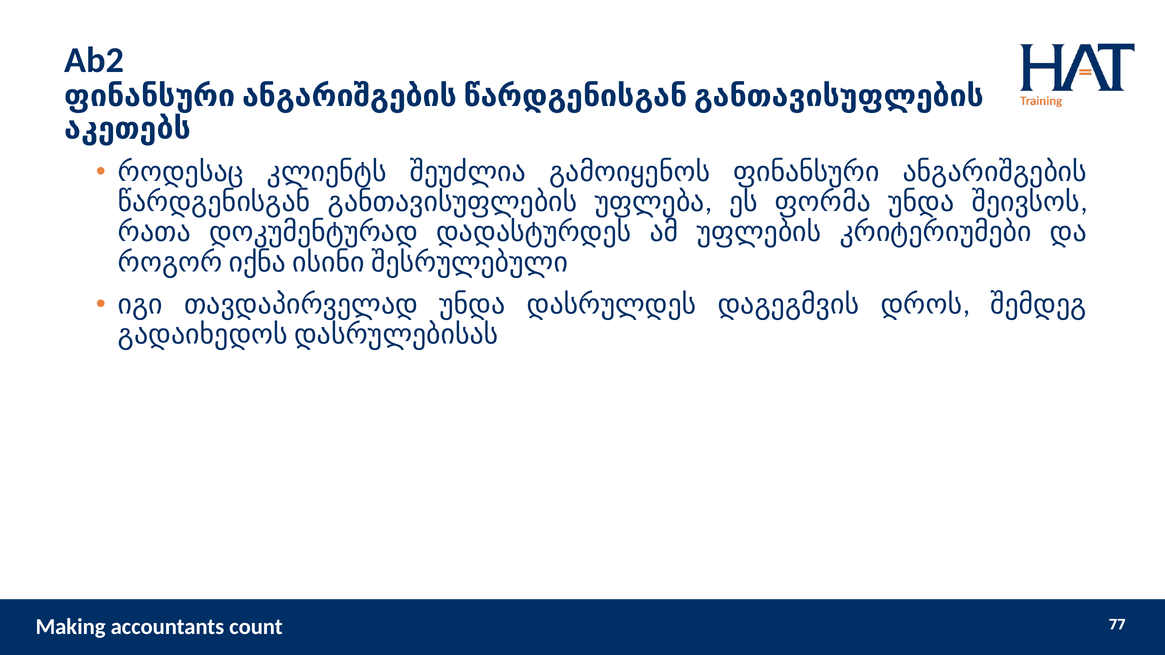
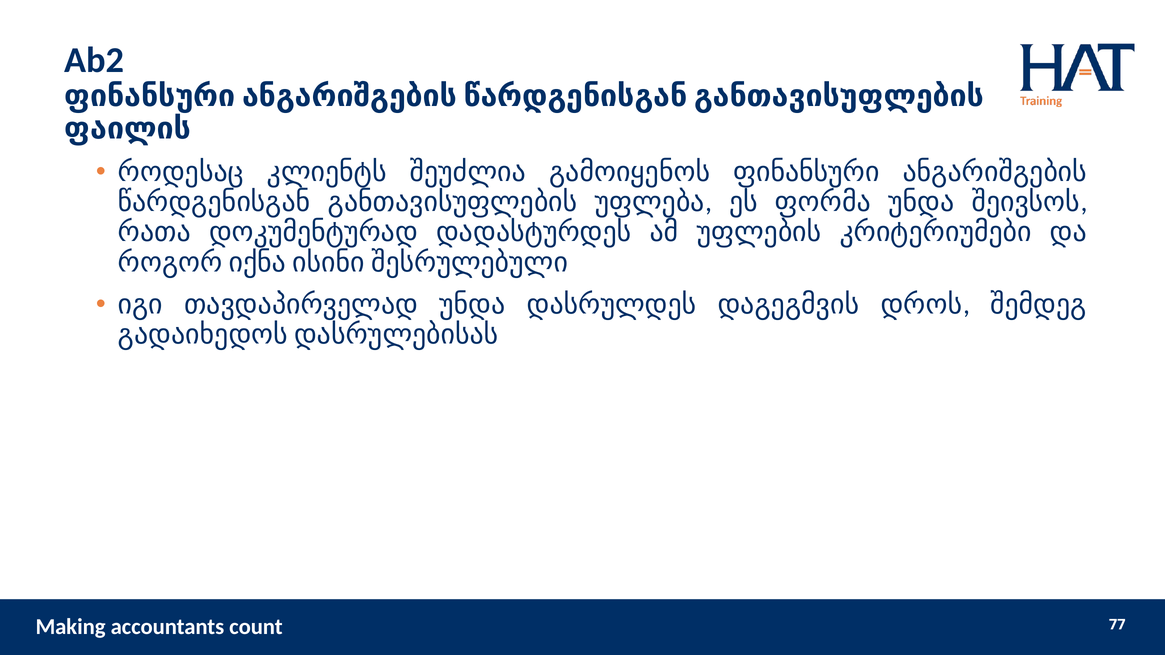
აკეთებს: აკეთებს -> ფაილის (128, 129)
